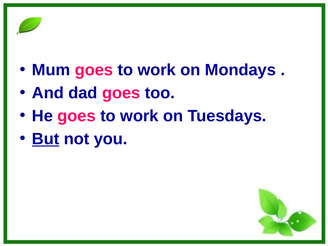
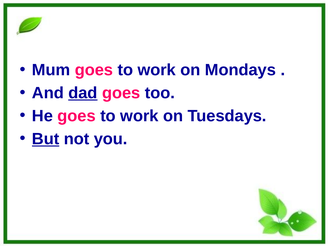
dad underline: none -> present (83, 93)
